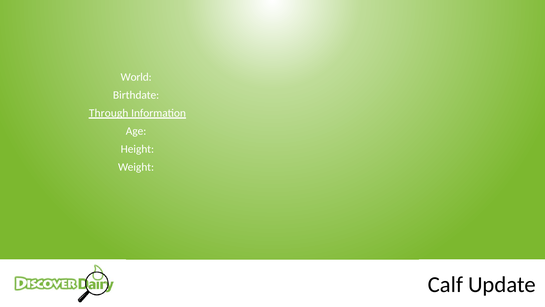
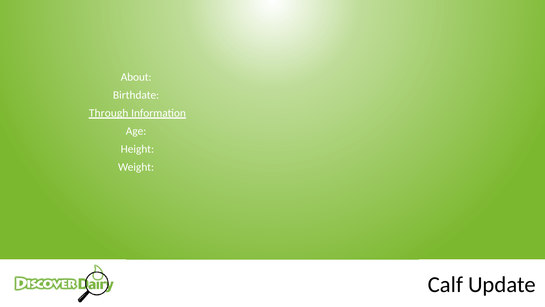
World: World -> About (136, 77)
